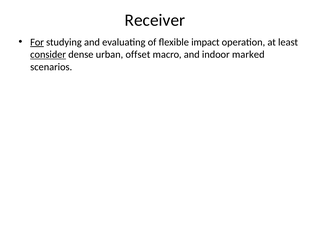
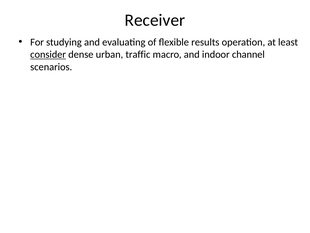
For underline: present -> none (37, 42)
impact: impact -> results (205, 42)
offset: offset -> traffic (138, 54)
marked: marked -> channel (248, 54)
